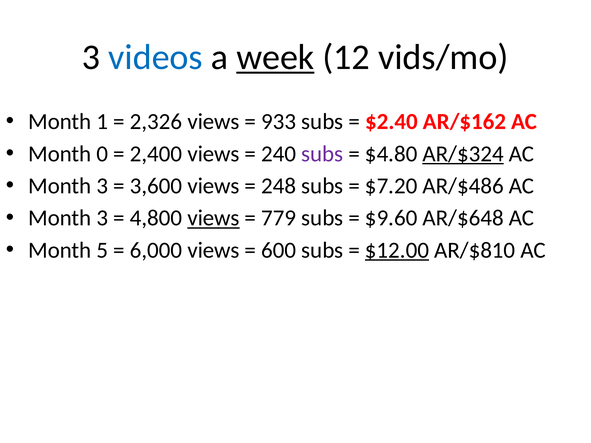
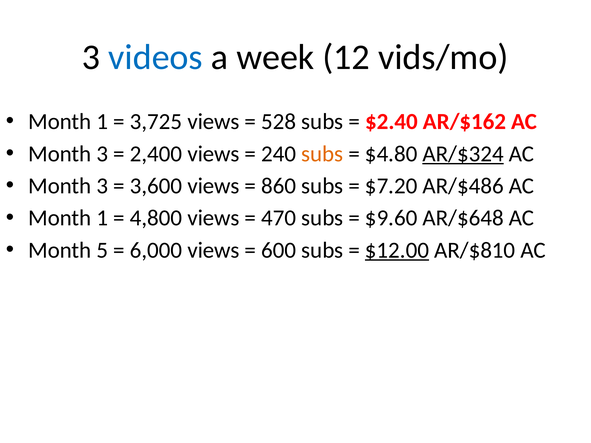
week underline: present -> none (275, 57)
2,326: 2,326 -> 3,725 (156, 122)
933: 933 -> 528 (279, 122)
0: 0 -> 3 (102, 154)
subs colour: purple -> orange (322, 154)
248: 248 -> 860 (279, 186)
3: 3 -> 1 (102, 218)
views underline: present -> none (213, 218)
779: 779 -> 470 (279, 218)
